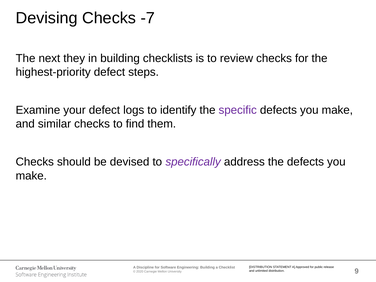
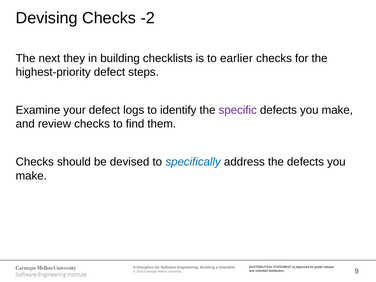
-7: -7 -> -2 (148, 18)
review: review -> earlier (236, 58)
similar: similar -> review (55, 124)
specifically colour: purple -> blue (193, 162)
